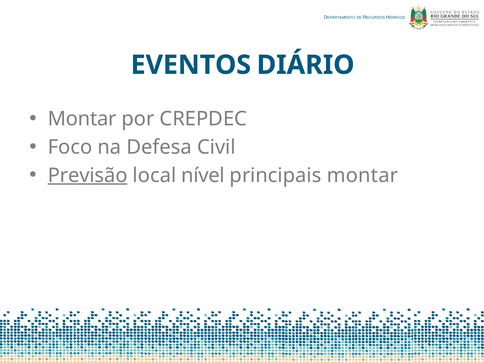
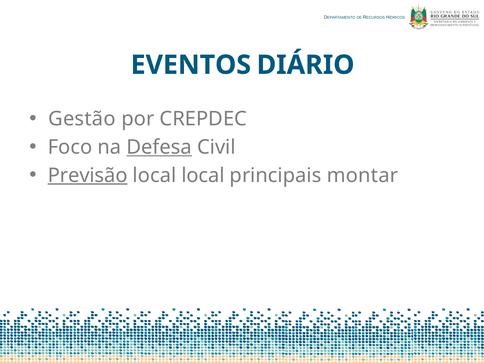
Montar: Montar -> Gestão (82, 119)
Defesa underline: none -> present (159, 147)
local nível: nível -> local (203, 175)
